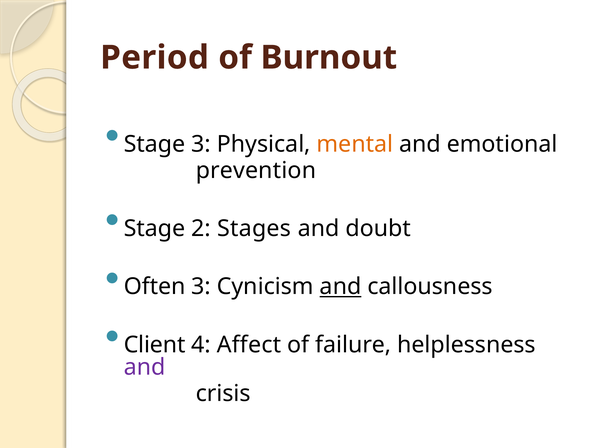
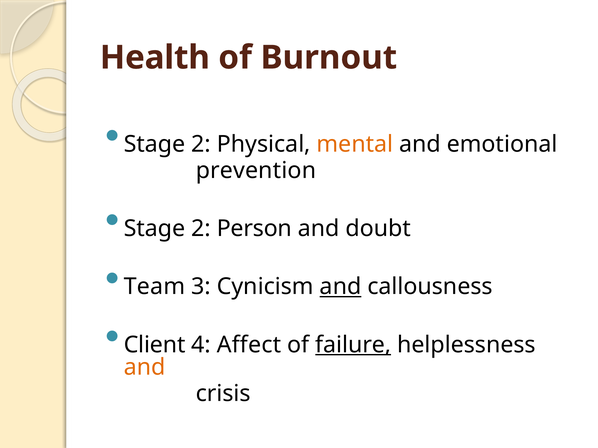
Period: Period -> Health (155, 58)
3: 3 -> 2 (201, 144)
Stages: Stages -> Person (254, 229)
Often: Often -> Team (154, 287)
failure underline: none -> present (353, 345)
and colour: purple -> orange (145, 368)
